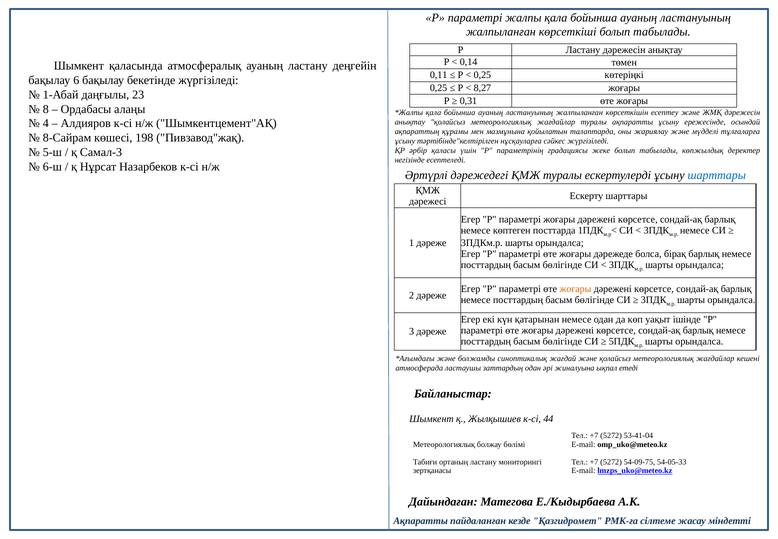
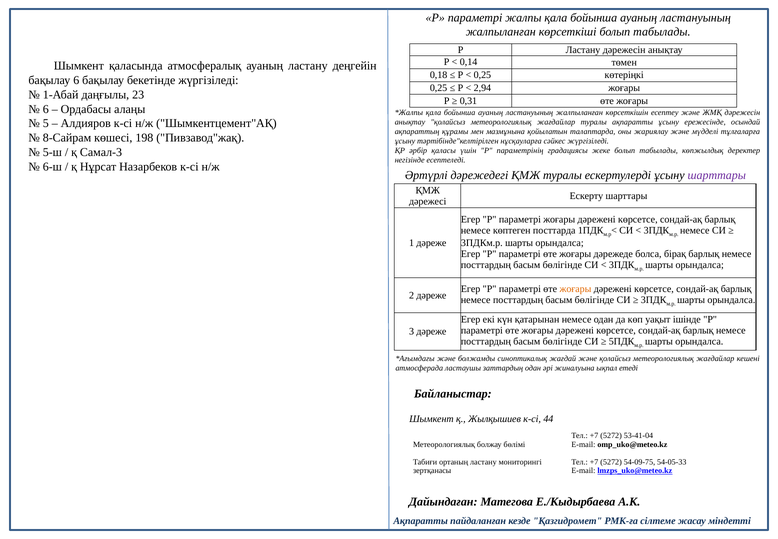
0,11: 0,11 -> 0,18 (439, 75)
8,27: 8,27 -> 2,94 (482, 88)
8: 8 -> 6 (46, 109)
4: 4 -> 5 (46, 123)
шарттары colour: blue -> purple (717, 175)
